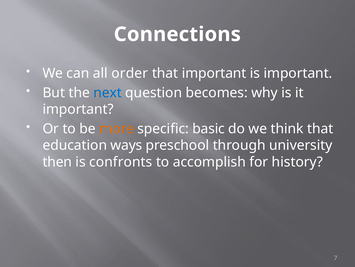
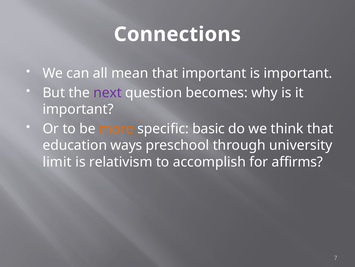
order: order -> mean (130, 73)
next colour: blue -> purple (108, 92)
then: then -> limit (57, 162)
confronts: confronts -> relativism (121, 162)
history: history -> affirms (297, 162)
